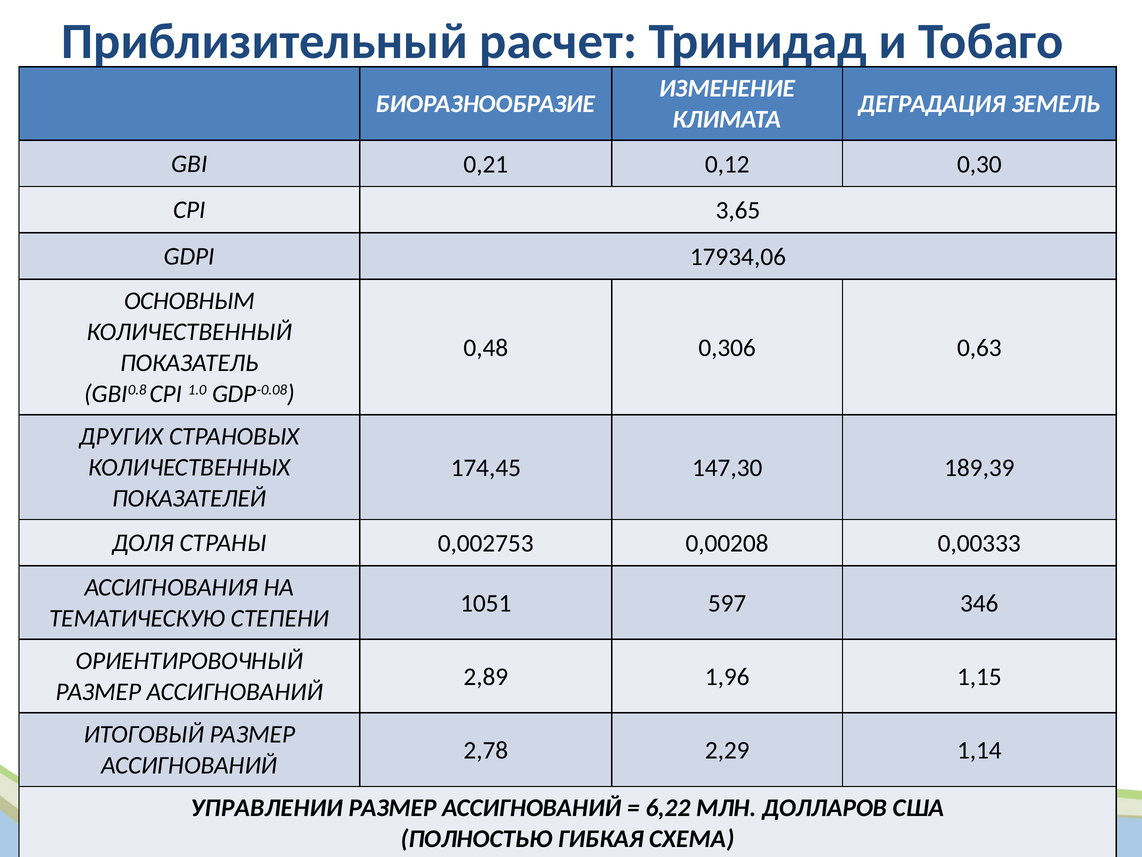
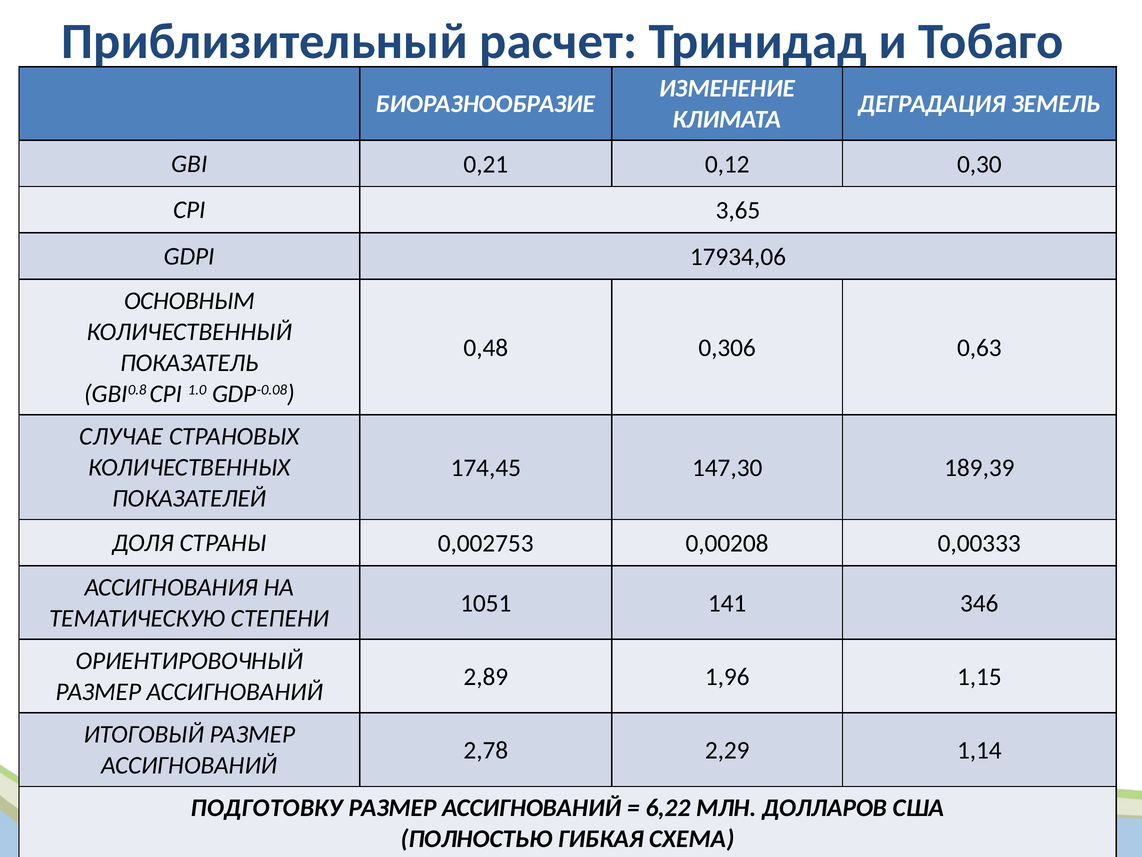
ДРУГИХ: ДРУГИХ -> СЛУЧАЕ (121, 436)
597: 597 -> 141 (727, 603)
УПРАВЛЕНИИ: УПРАВЛЕНИИ -> ПОДГОТОВКУ (267, 808)
